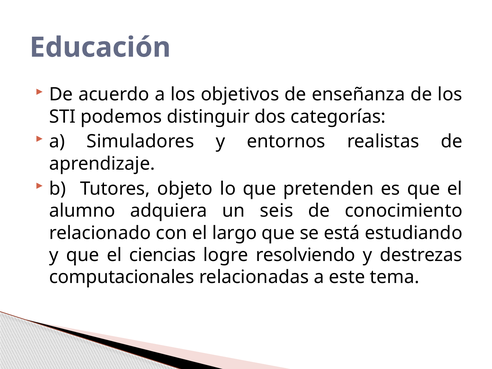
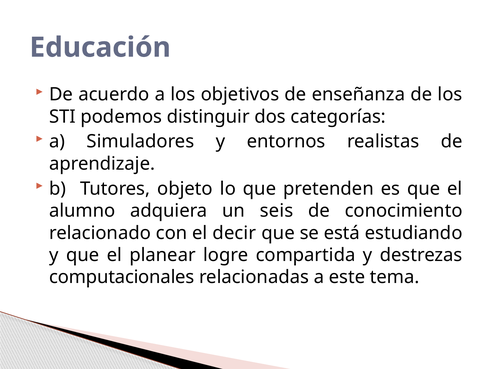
largo: largo -> decir (234, 233)
ciencias: ciencias -> planear (163, 255)
resolviendo: resolviendo -> compartida (306, 255)
